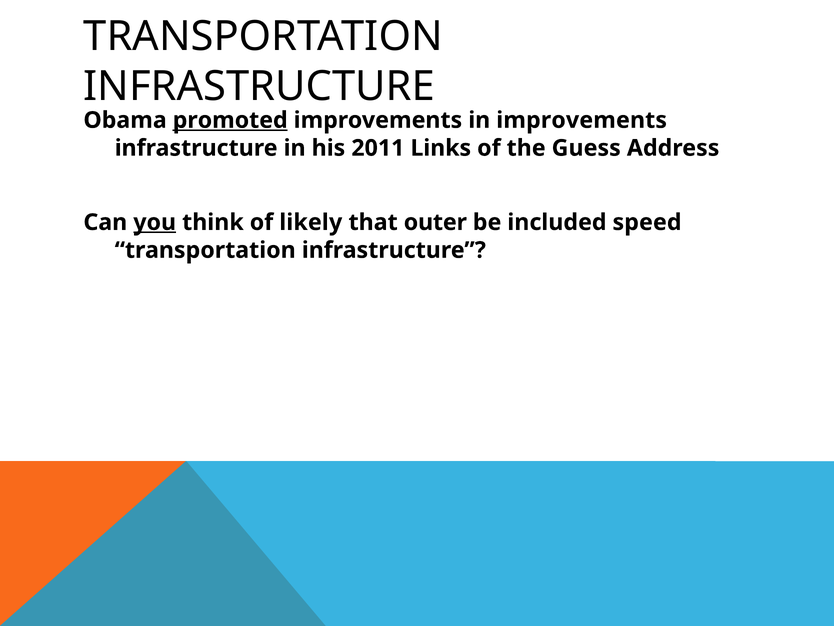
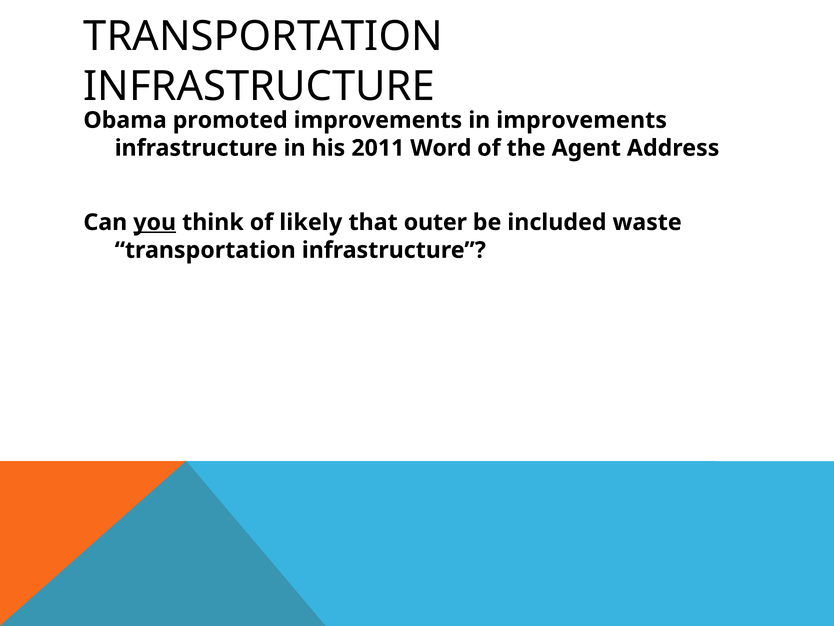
promoted underline: present -> none (230, 120)
Links: Links -> Word (441, 148)
Guess: Guess -> Agent (586, 148)
speed: speed -> waste (647, 222)
